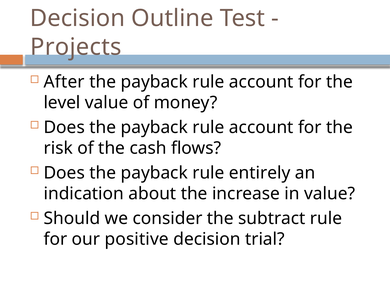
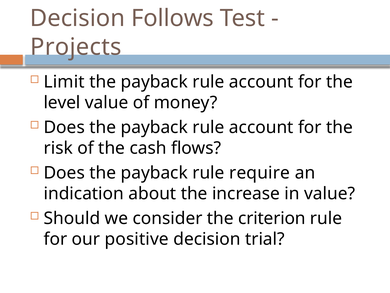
Outline: Outline -> Follows (173, 18)
After: After -> Limit (64, 82)
entirely: entirely -> require (260, 173)
subtract: subtract -> criterion (272, 218)
